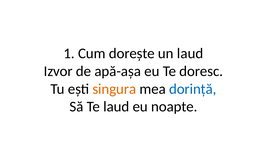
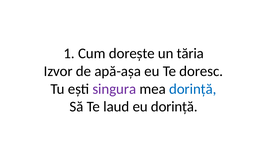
un laud: laud -> tăria (190, 53)
singura colour: orange -> purple (114, 89)
eu noapte: noapte -> dorință (174, 107)
